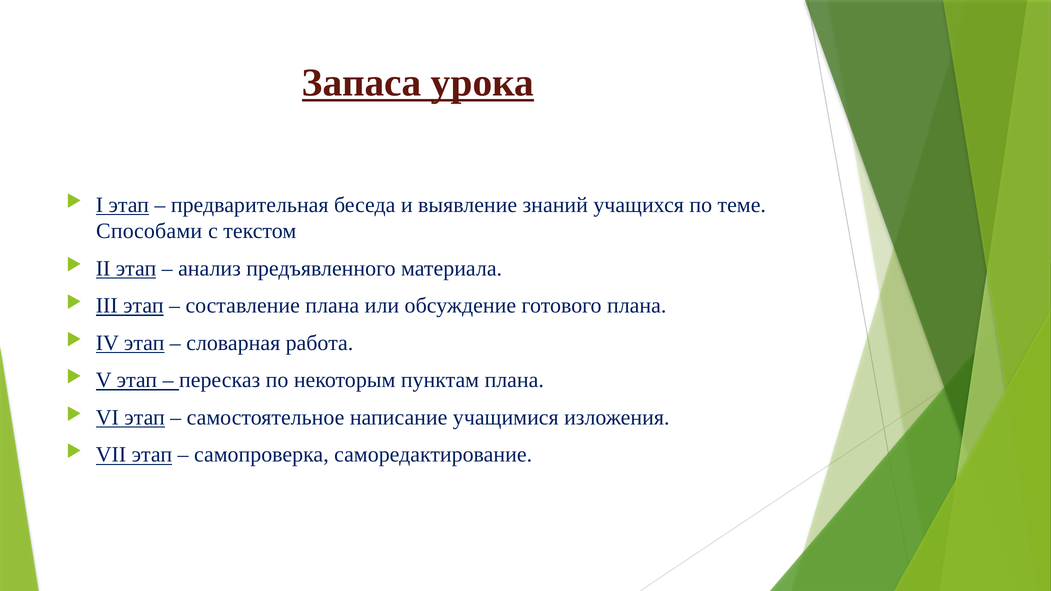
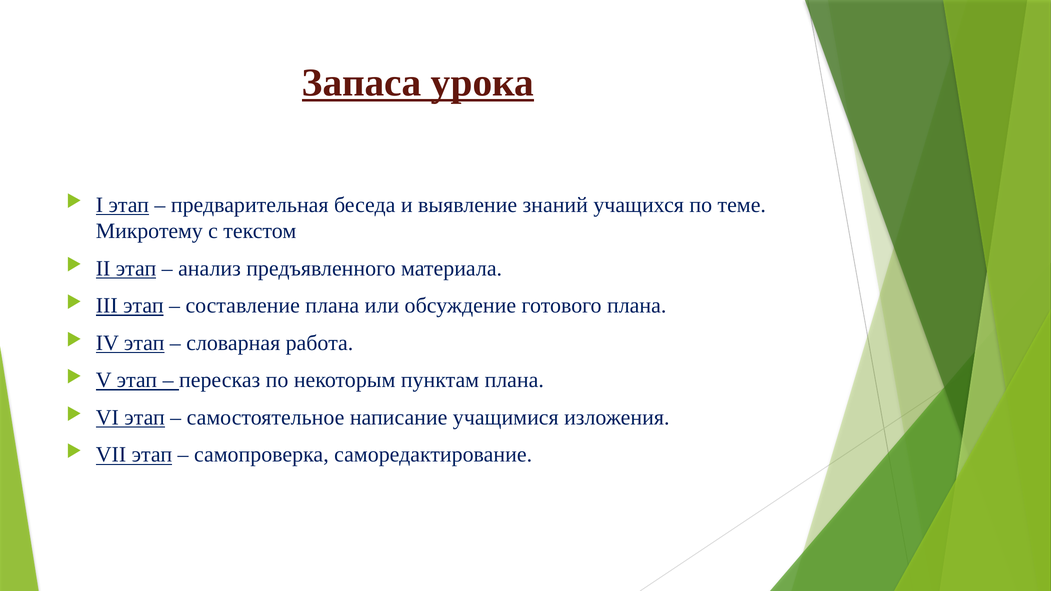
Способами: Способами -> Микротему (149, 231)
